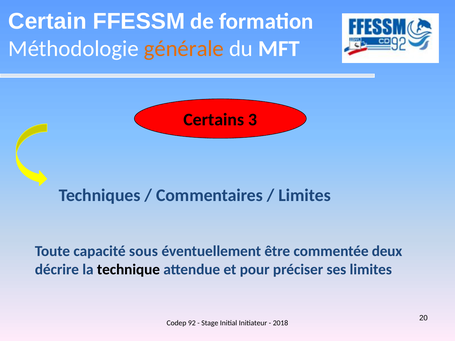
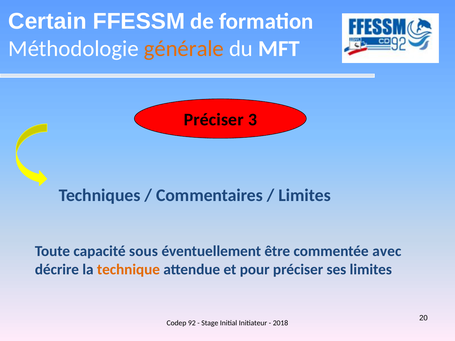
Certains: Certains -> Préciser (214, 120)
deux: deux -> avec (387, 251)
technique colour: black -> orange (128, 270)
